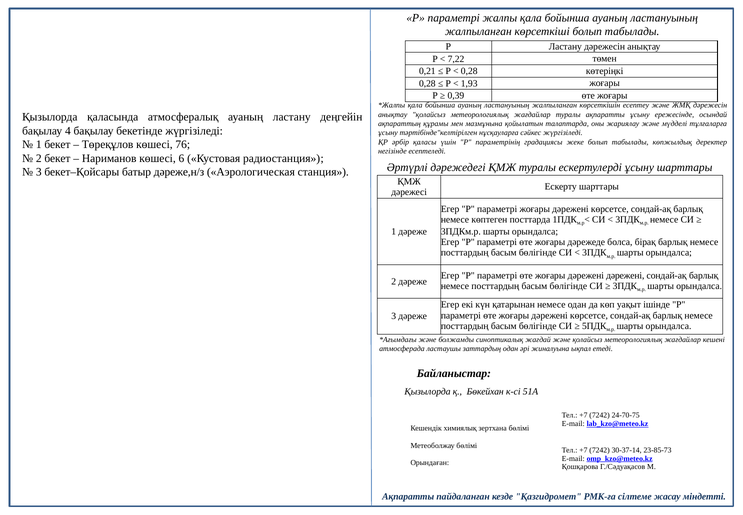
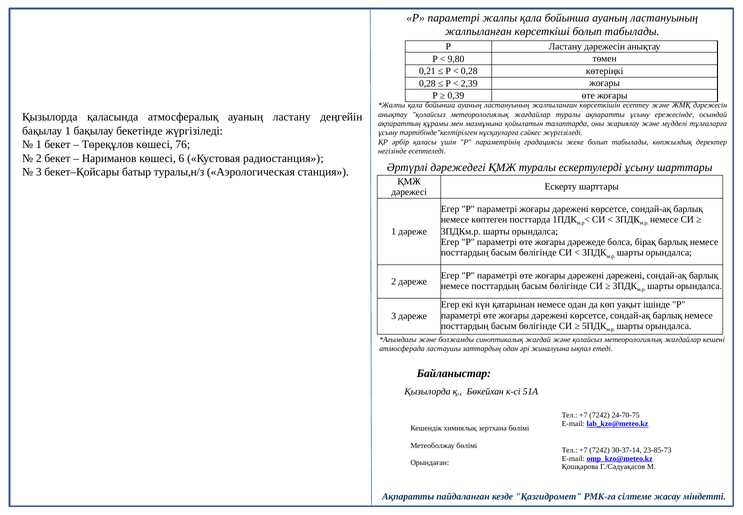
7,22: 7,22 -> 9,80 (456, 59)
1,93: 1,93 -> 2,39 (469, 83)
бақылау 4: 4 -> 1 (68, 131)
дәреже,н/з: дәреже,н/з -> туралы,н/з (179, 172)
